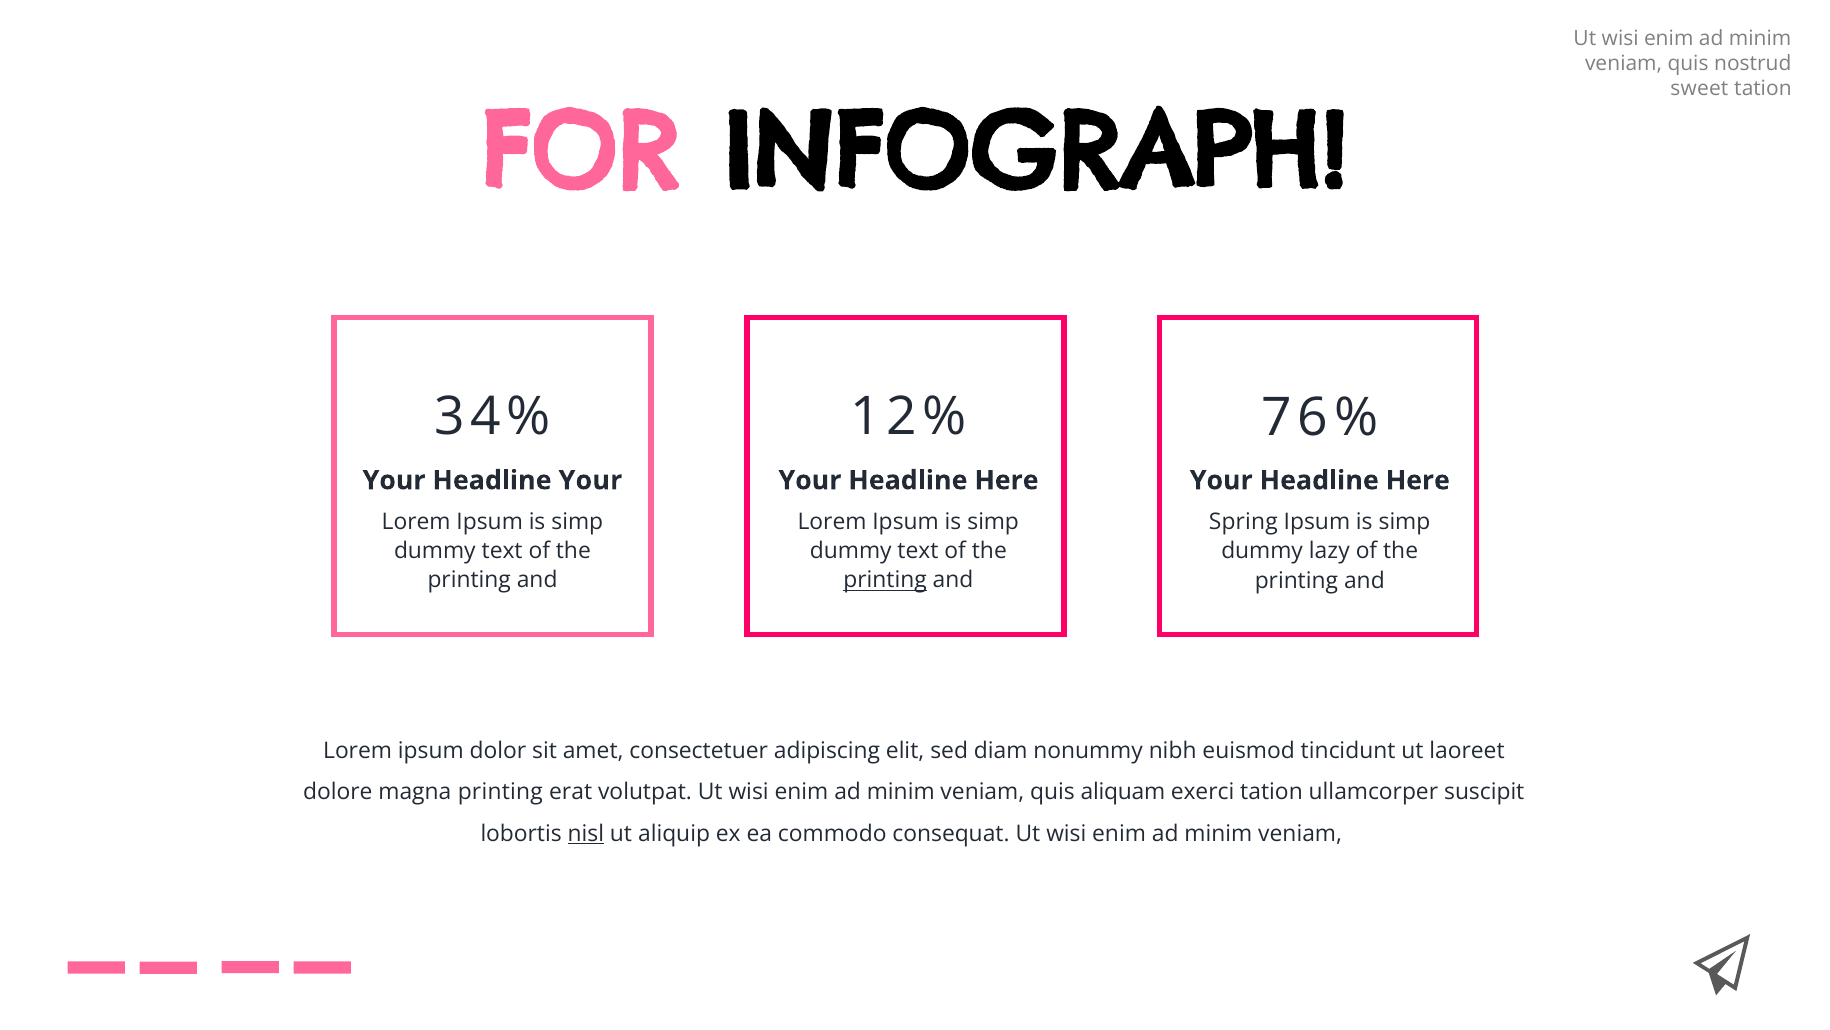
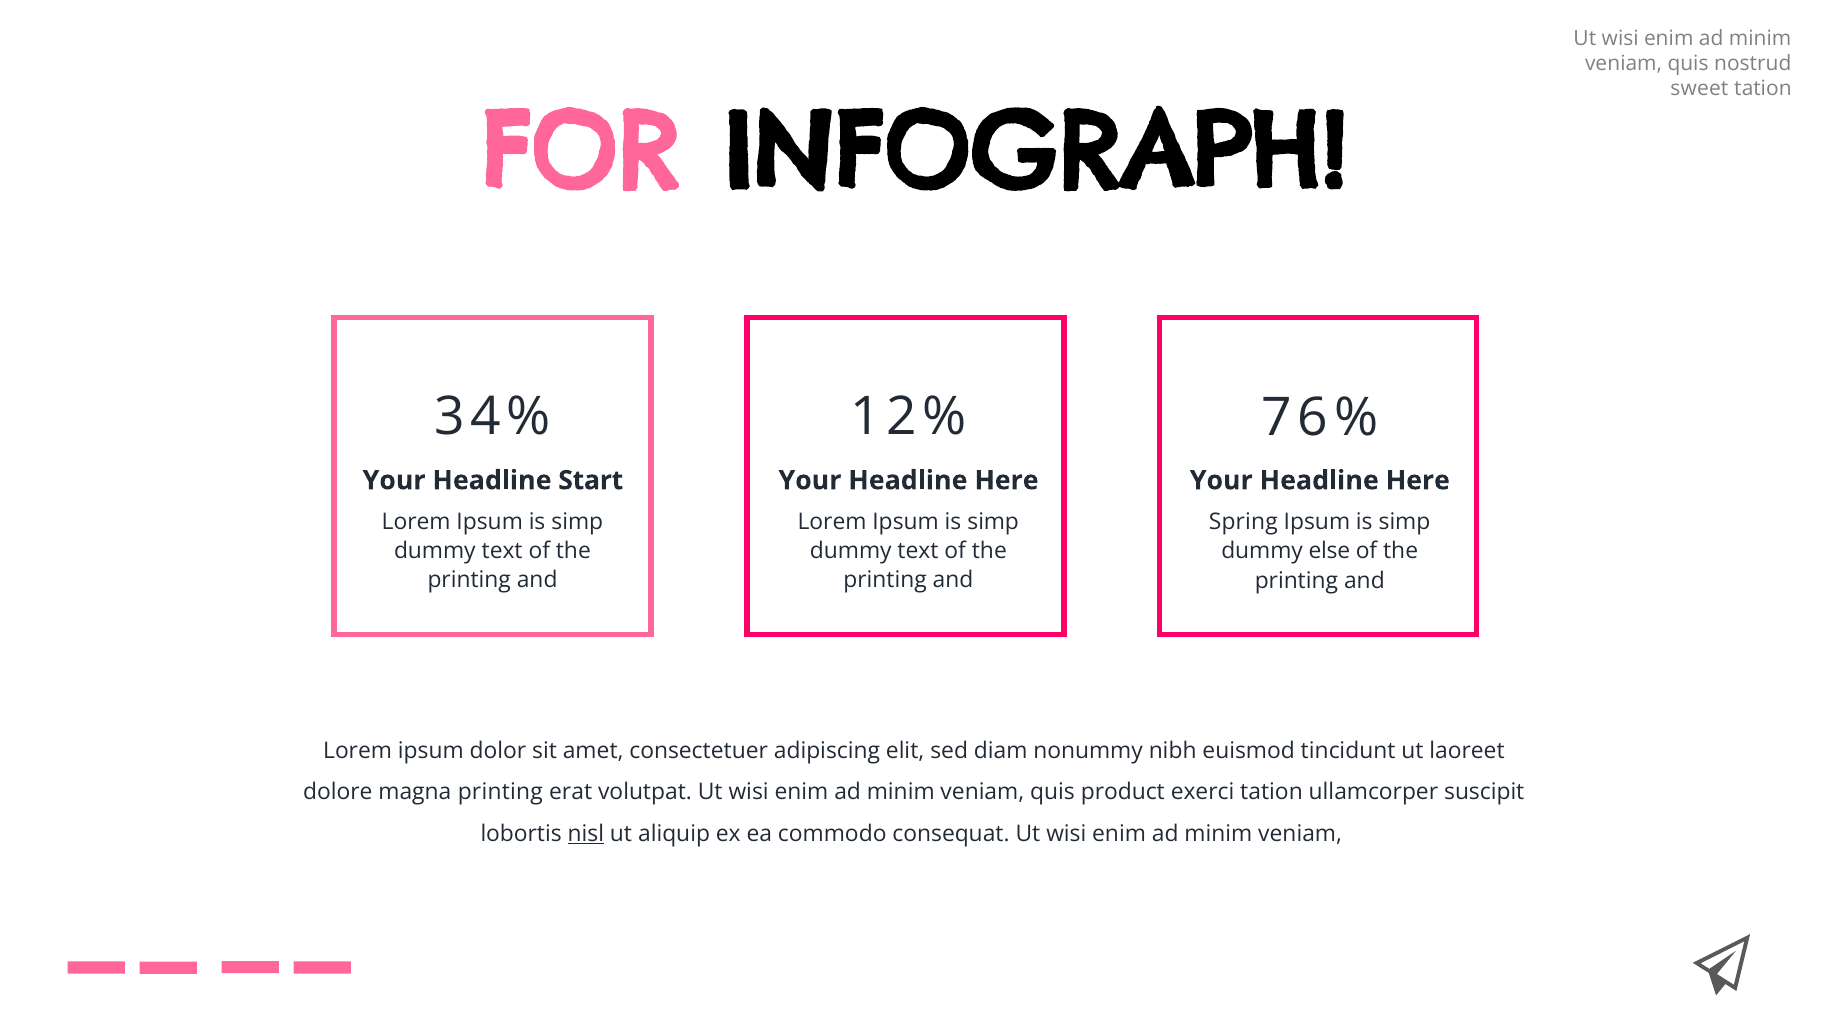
Headline Your: Your -> Start (591, 480)
lazy: lazy -> else (1329, 551)
printing underline: present -> none (885, 580)
aliquam: aliquam -> product (1123, 792)
